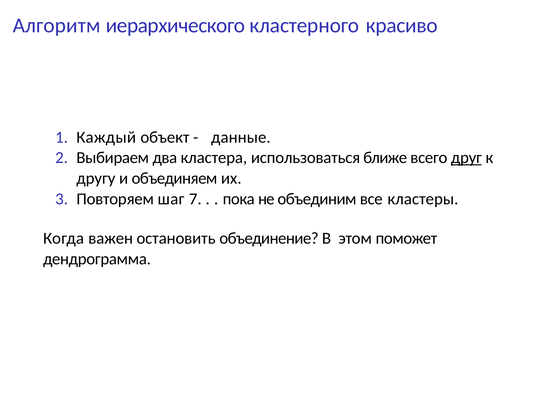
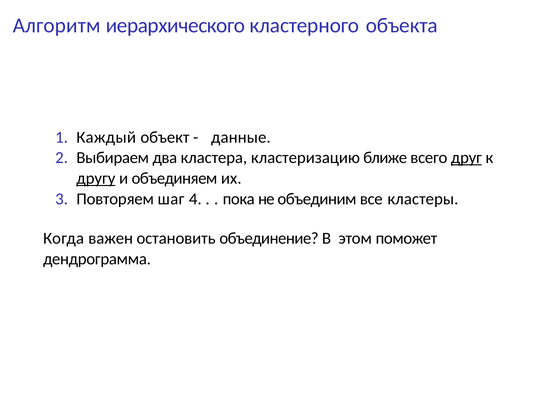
красиво: красиво -> объекта (402, 25)
использоваться: использоваться -> кластеризацию (305, 158)
другу underline: none -> present (96, 178)
7: 7 -> 4 (195, 199)
